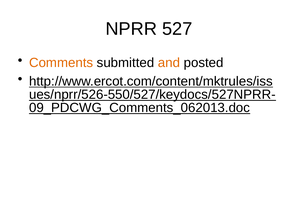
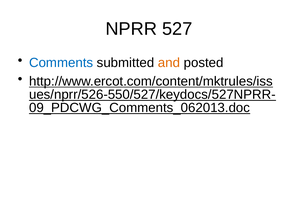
Comments colour: orange -> blue (61, 63)
